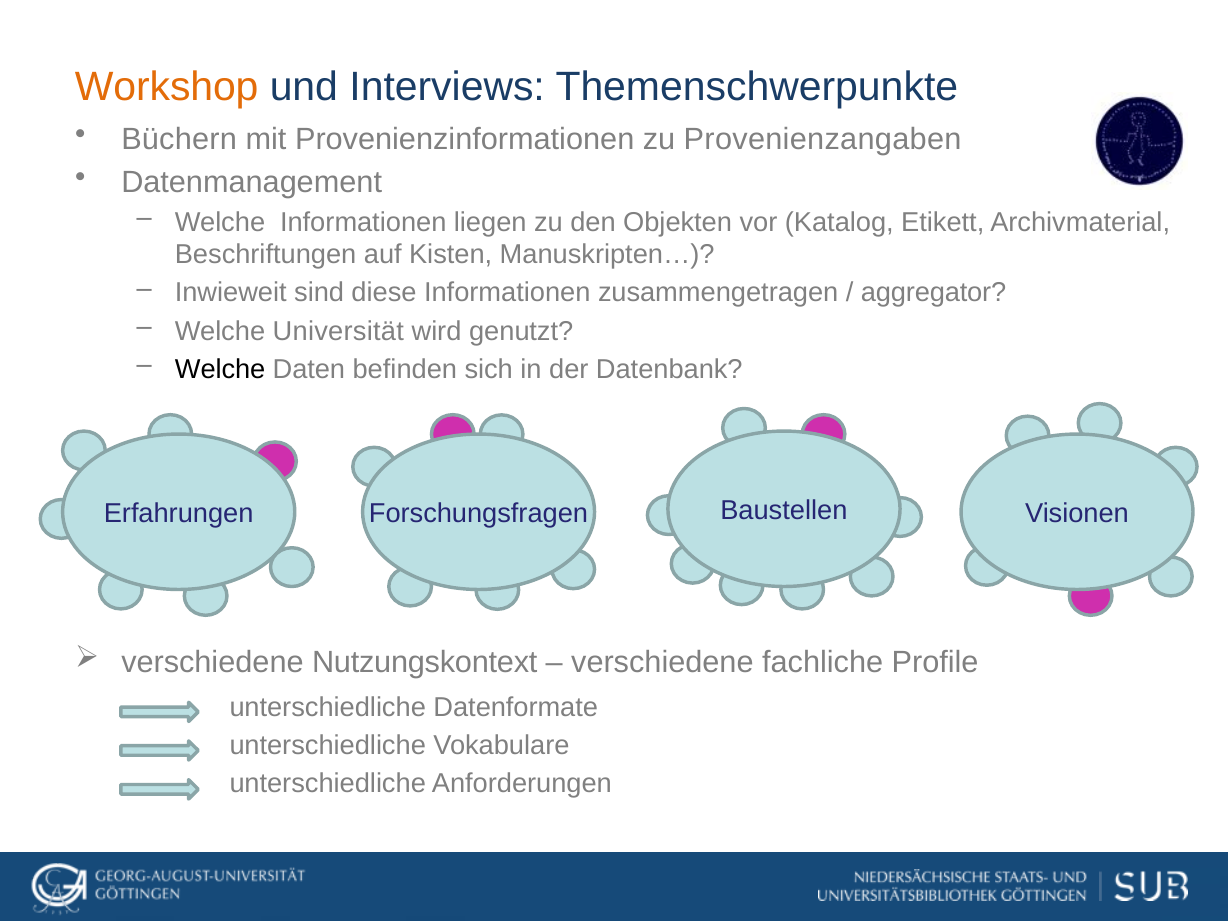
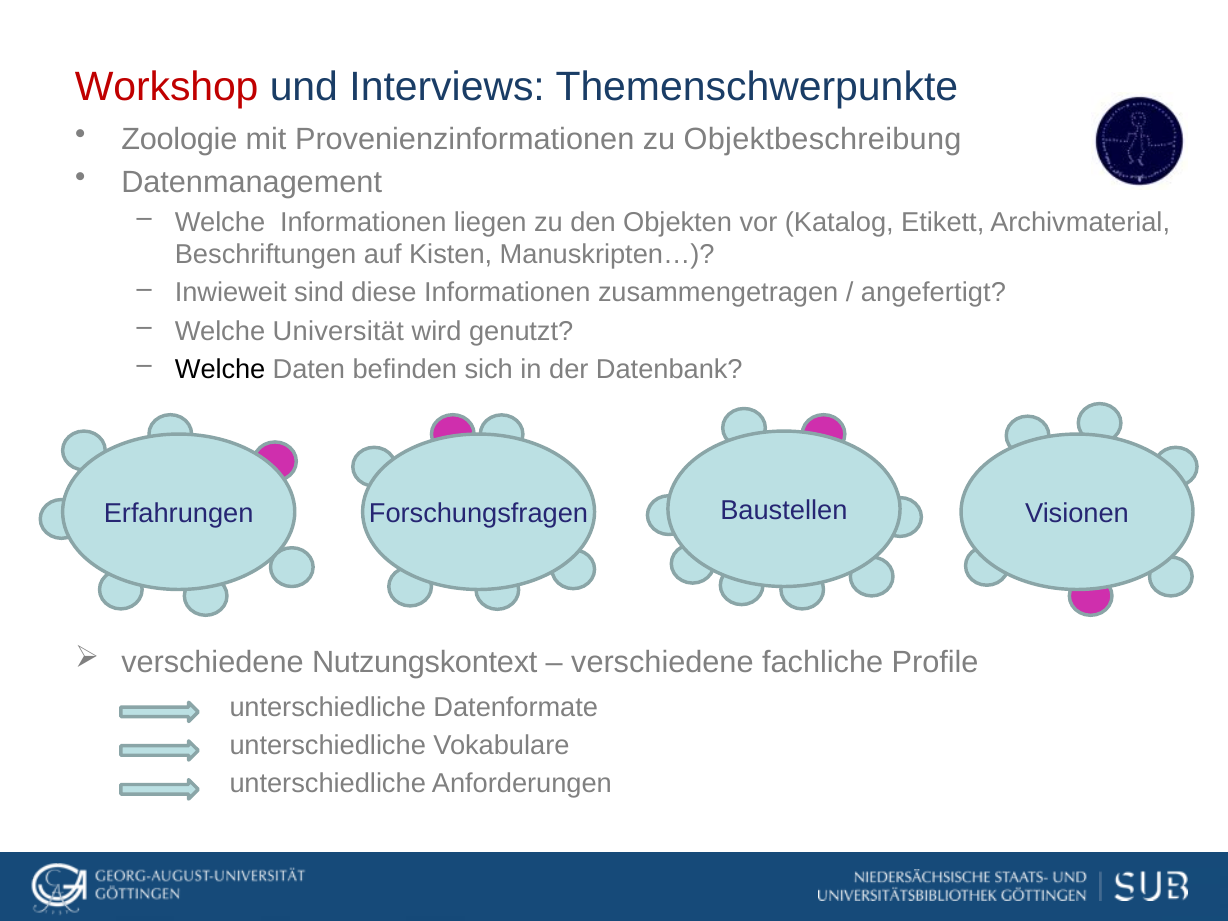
Workshop colour: orange -> red (167, 87)
Büchern: Büchern -> Zoologie (179, 139)
Provenienzangaben: Provenienzangaben -> Objektbeschreibung (823, 139)
aggregator: aggregator -> angefertigt (934, 293)
